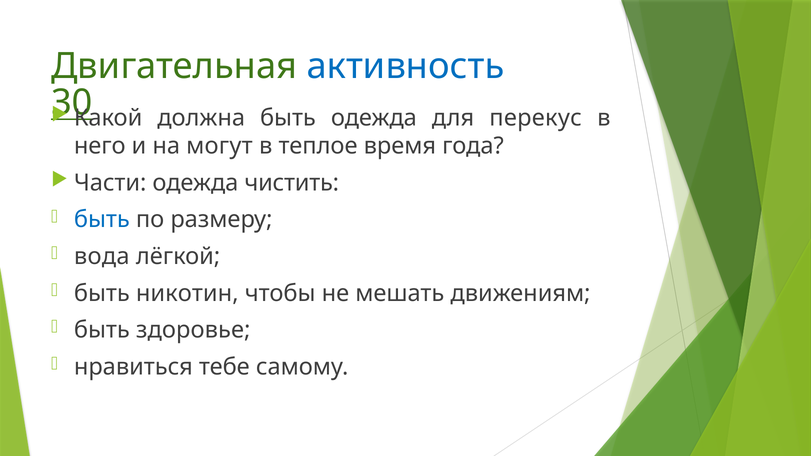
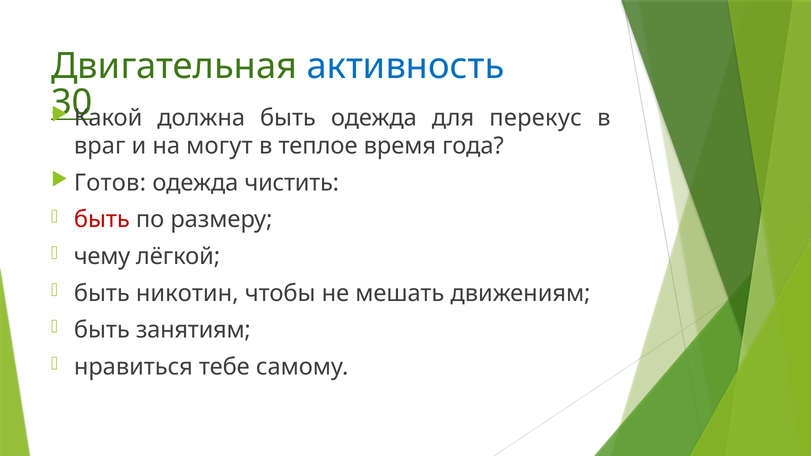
него: него -> враг (100, 146)
Части: Части -> Готов (110, 183)
быть colour: blue -> red (102, 220)
вода: вода -> чему (102, 257)
здоровье: здоровье -> занятиям (193, 330)
